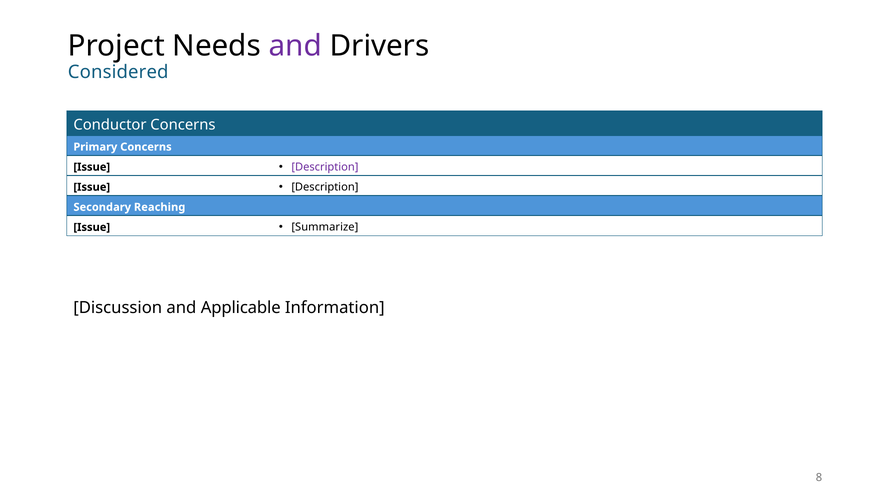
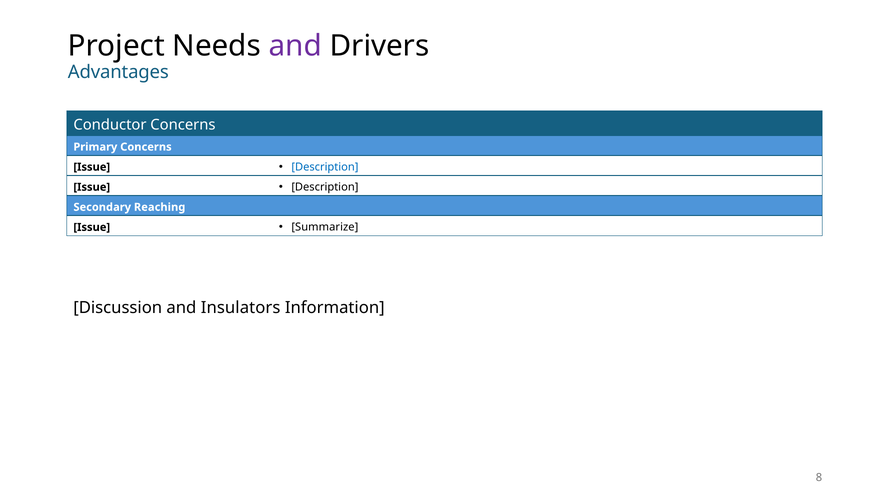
Considered: Considered -> Advantages (118, 72)
Description colour: purple -> blue (325, 167)
Applicable: Applicable -> Insulators (241, 307)
